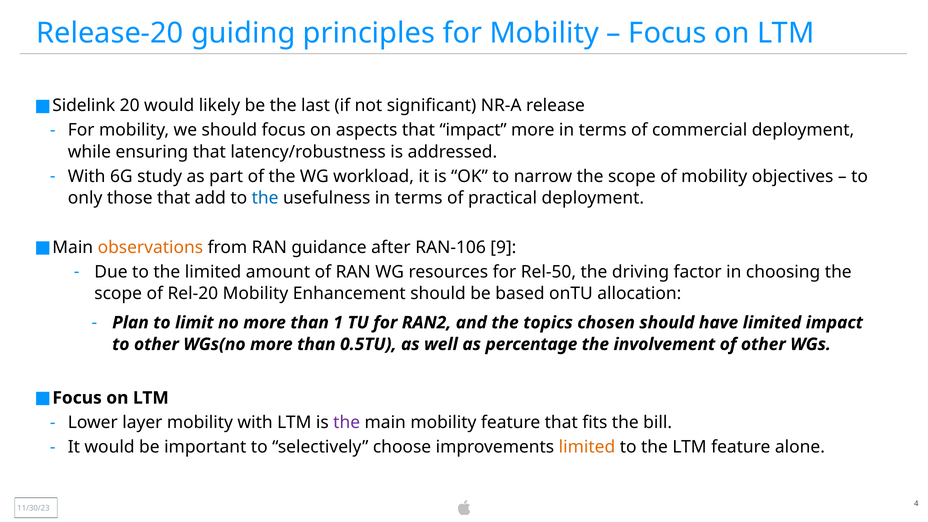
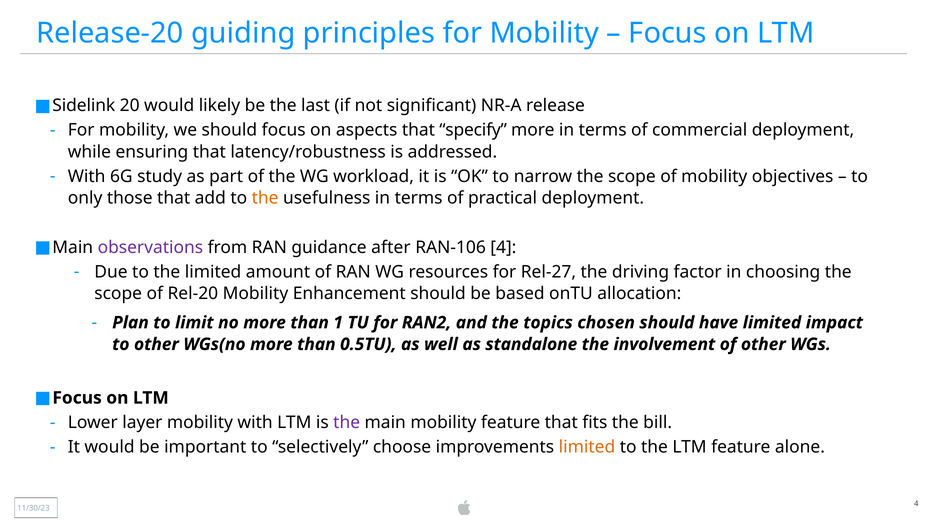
that impact: impact -> specify (473, 130)
the colour: blue -> orange (265, 198)
observations colour: orange -> purple (150, 247)
RAN-106 9: 9 -> 4 (503, 247)
Rel-50: Rel-50 -> Rel-27 (548, 272)
percentage: percentage -> standalone (531, 344)
